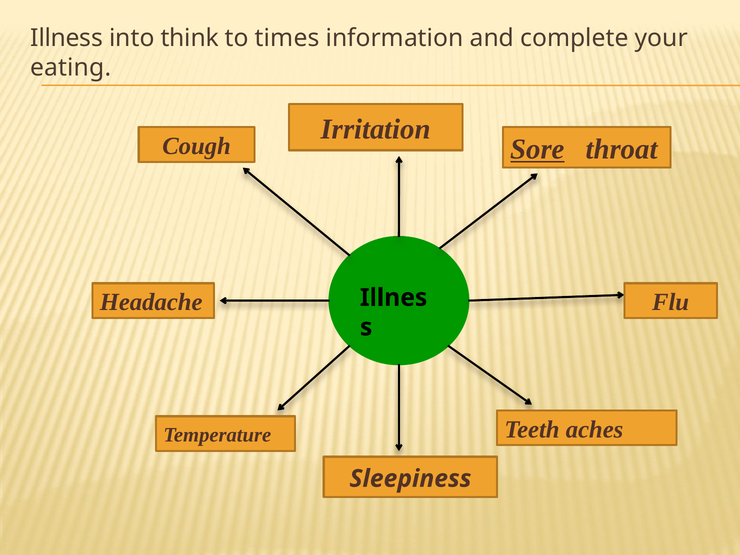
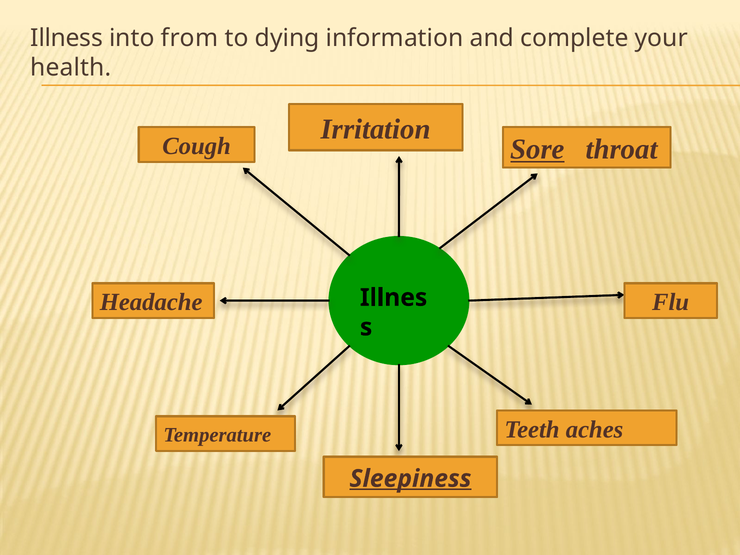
think: think -> from (190, 38)
times: times -> dying (287, 38)
eating: eating -> health (71, 68)
Sleepiness underline: none -> present (410, 479)
